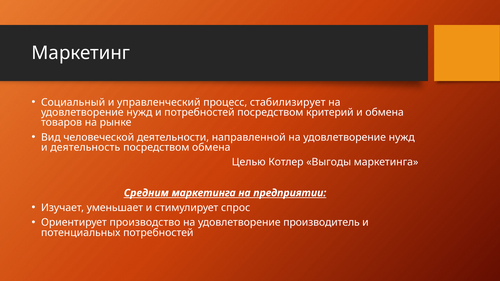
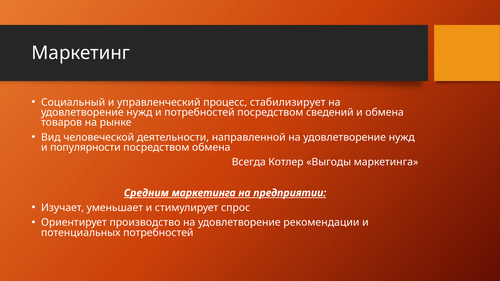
критерий: критерий -> сведений (330, 112)
деятельность: деятельность -> популярности (85, 148)
Целью: Целью -> Всегда (249, 162)
производитель: производитель -> рекомендации (321, 223)
